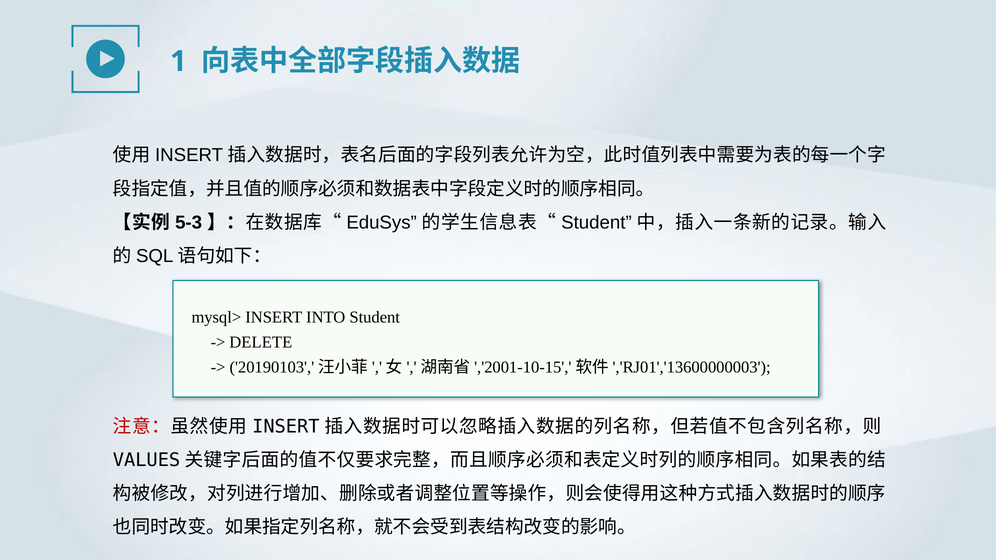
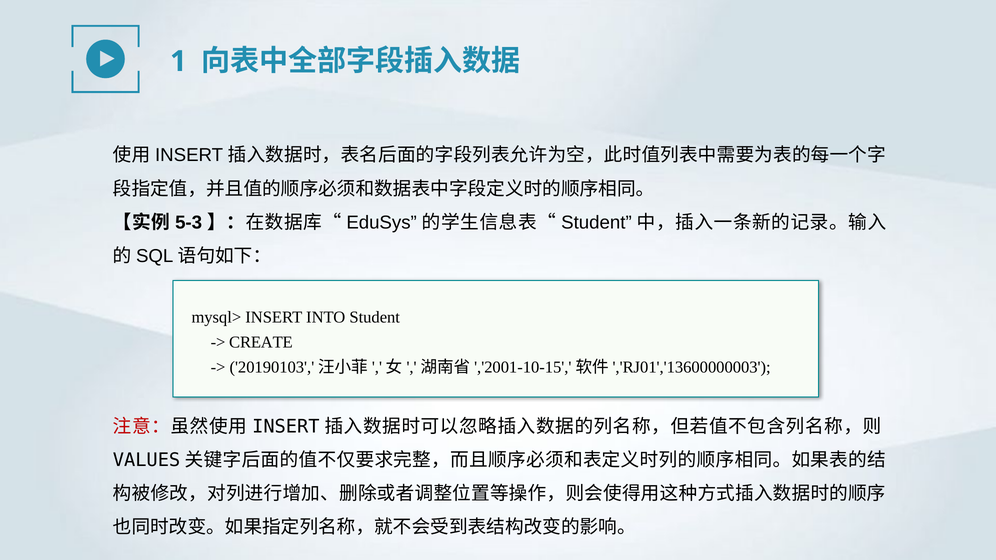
DELETE: DELETE -> CREATE (261, 342)
